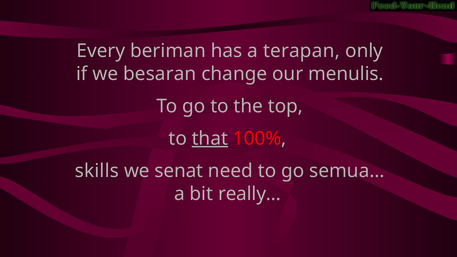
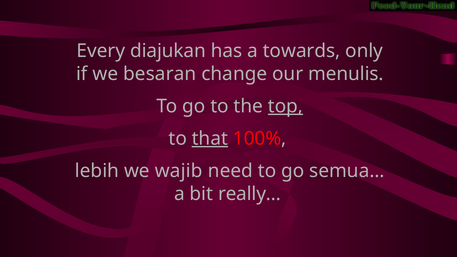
beriman: beriman -> diajukan (168, 51)
terapan: terapan -> towards (302, 51)
top underline: none -> present (286, 106)
skills: skills -> lebih (97, 171)
senat: senat -> wajib (179, 171)
